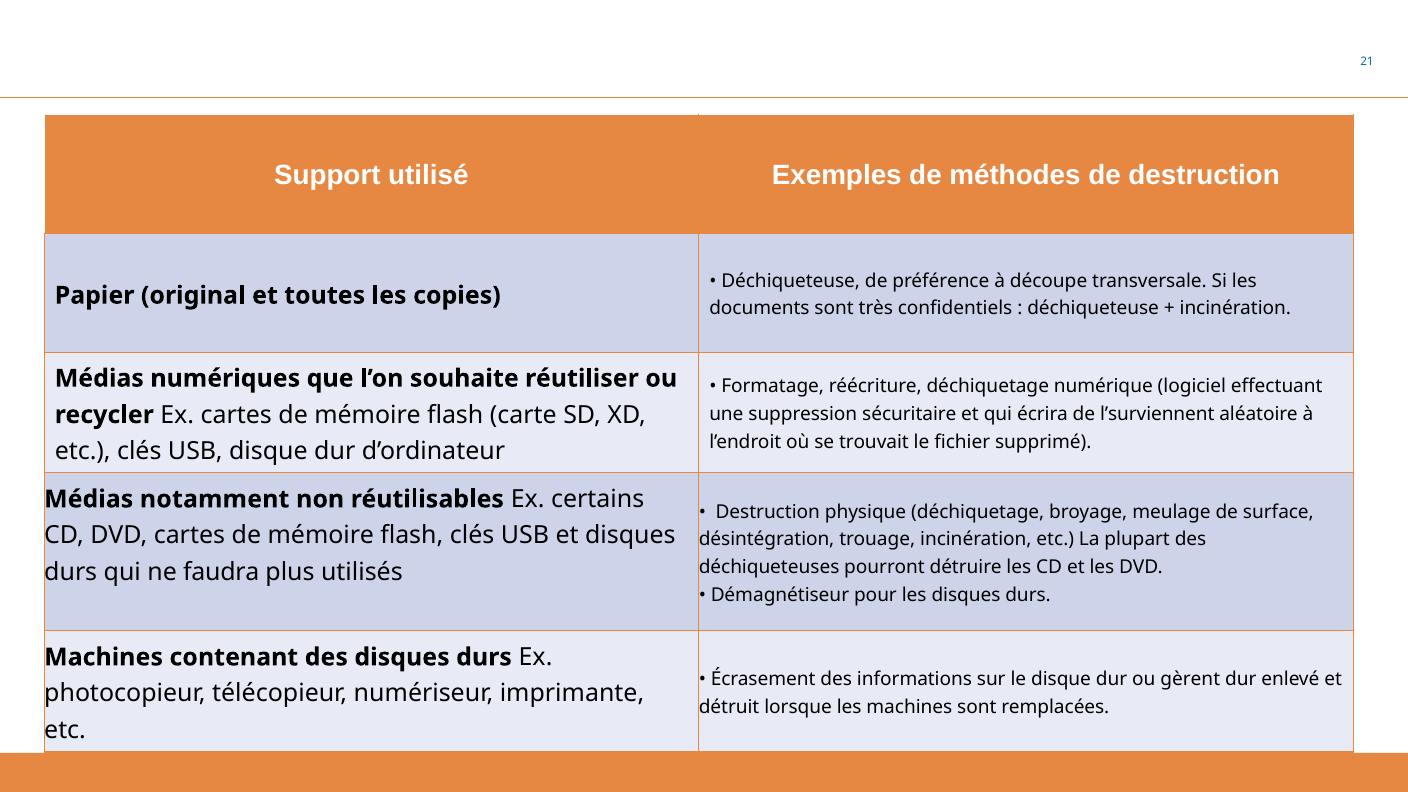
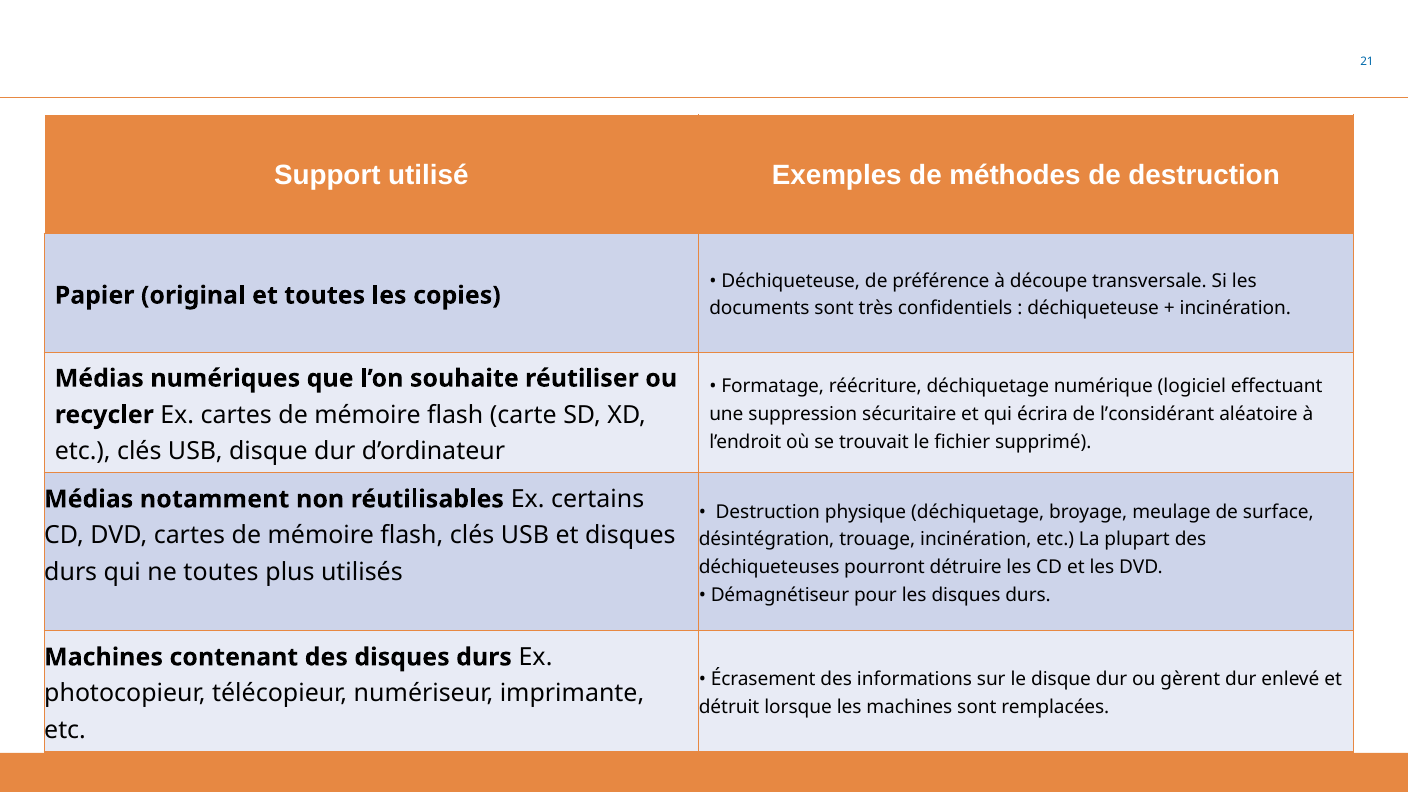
l’surviennent: l’surviennent -> l’considérant (1157, 414)
ne faudra: faudra -> toutes (221, 572)
